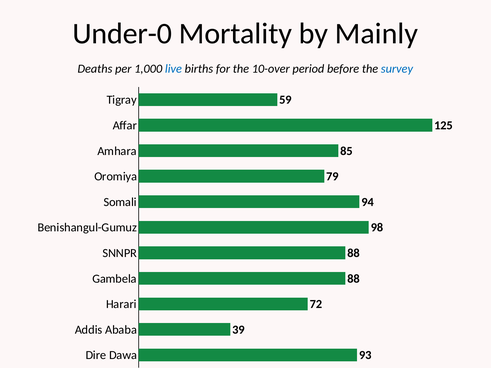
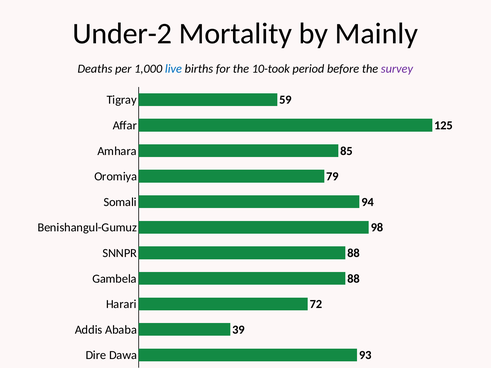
Under-0: Under-0 -> Under-2 (122, 34)
10-over: 10-over -> 10-took (271, 69)
survey colour: blue -> purple (397, 69)
